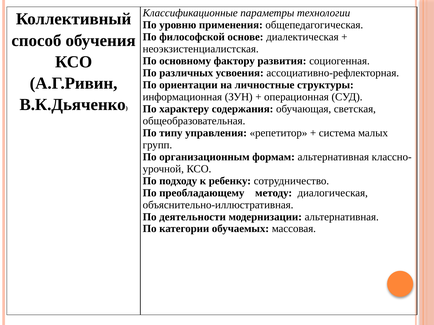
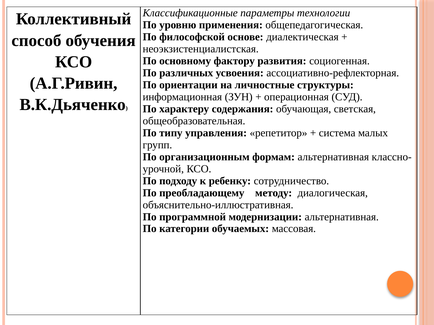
деятельности: деятельности -> программной (193, 217)
